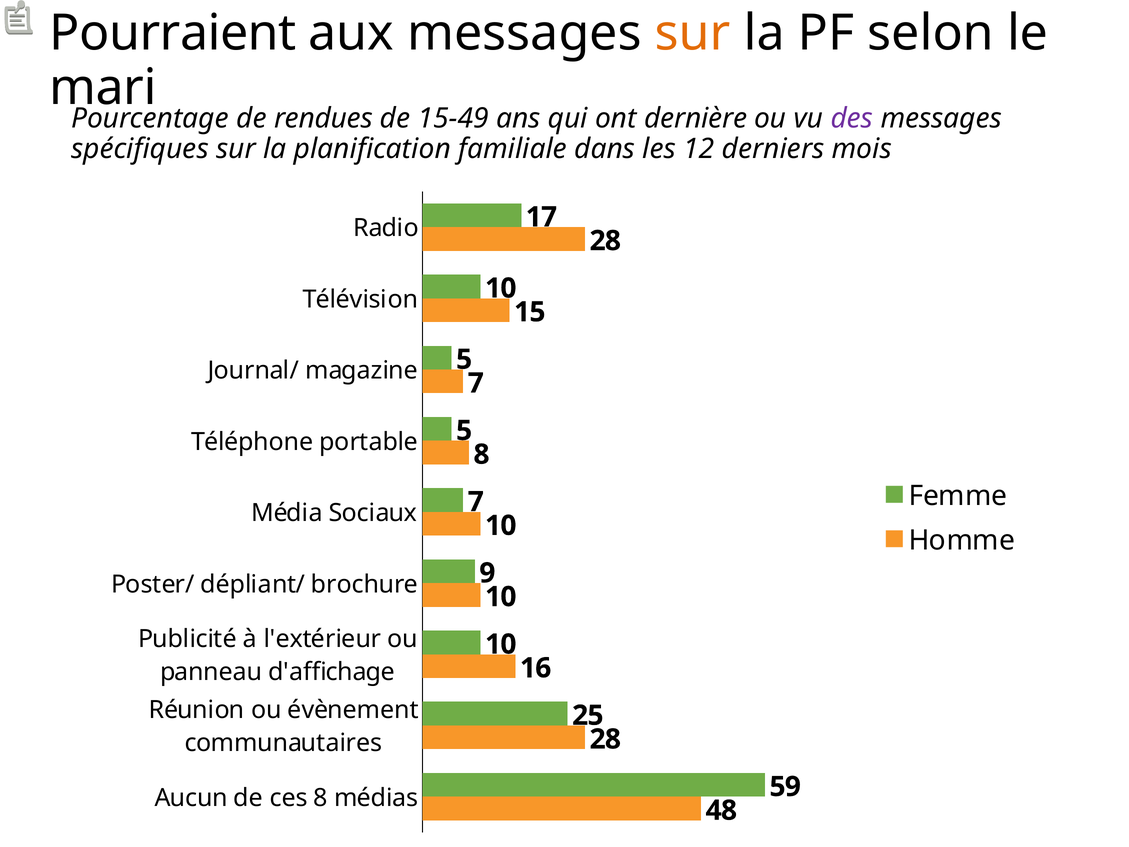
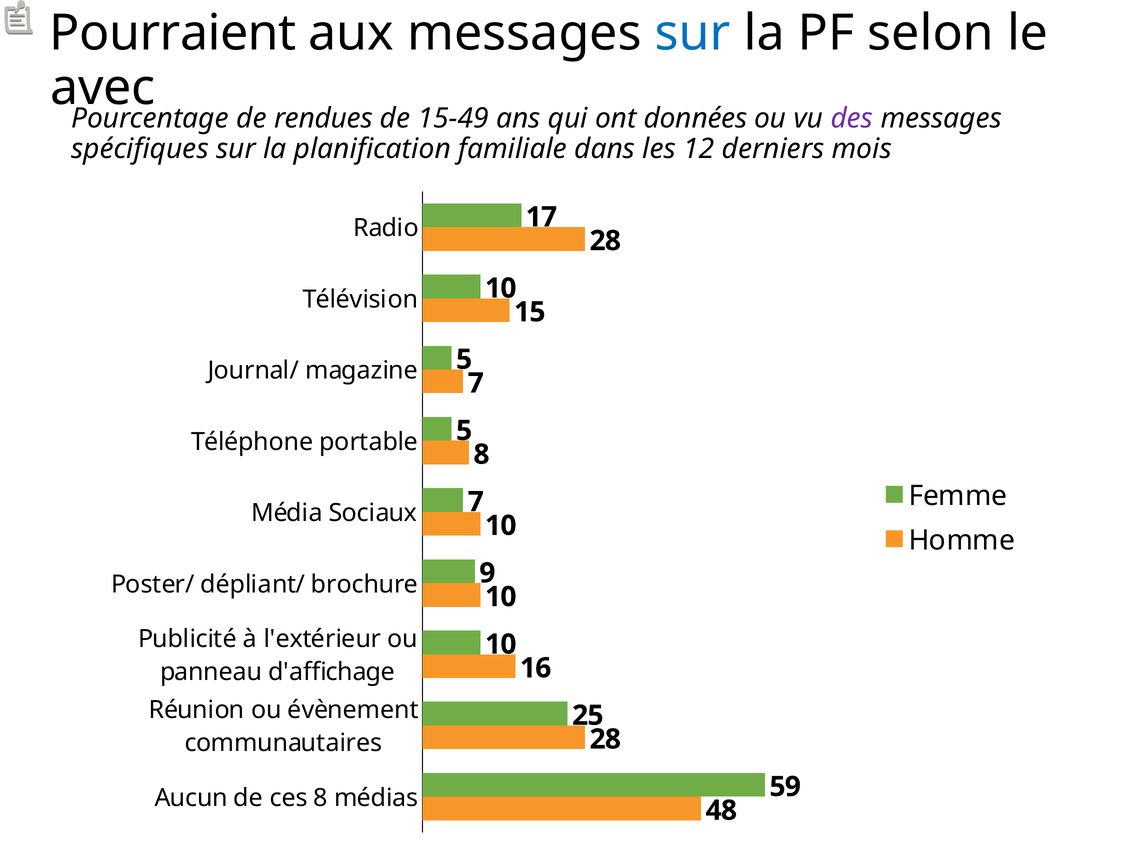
sur colour: orange -> blue (693, 33)
mari: mari -> avec (103, 87)
dernière: dernière -> données (696, 118)
